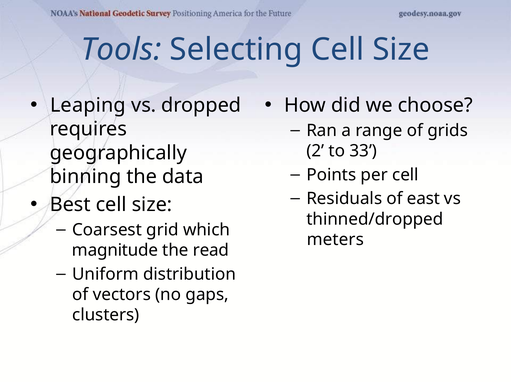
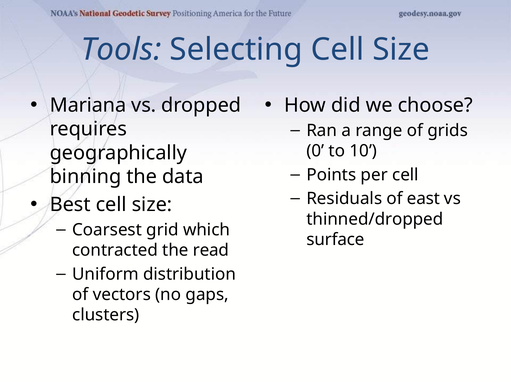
Leaping: Leaping -> Mariana (88, 105)
2: 2 -> 0 (315, 151)
33: 33 -> 10 (363, 151)
meters: meters -> surface (336, 240)
magnitude: magnitude -> contracted (115, 251)
